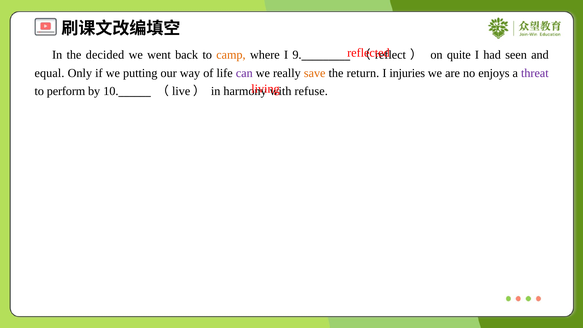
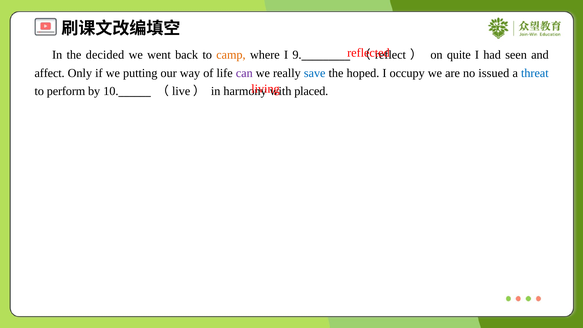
equal: equal -> affect (50, 73)
save colour: orange -> blue (315, 73)
return: return -> hoped (363, 73)
injuries: injuries -> occupy (407, 73)
enjoys: enjoys -> issued (494, 73)
threat colour: purple -> blue (535, 73)
refuse: refuse -> placed (311, 91)
